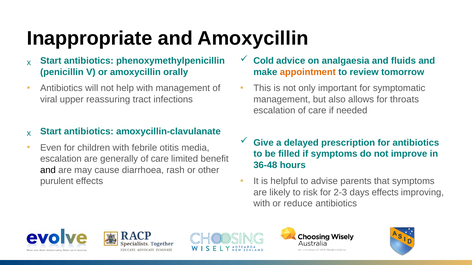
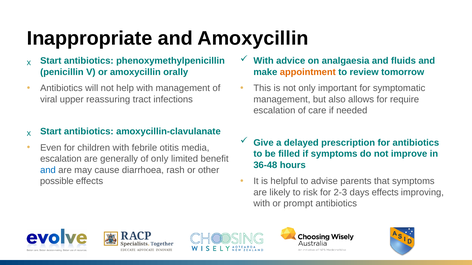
Cold: Cold -> With (264, 61)
throats: throats -> require (405, 99)
generally of care: care -> only (160, 159)
and colour: black -> blue (48, 170)
purulent: purulent -> possible (57, 181)
reduce: reduce -> prompt (298, 204)
